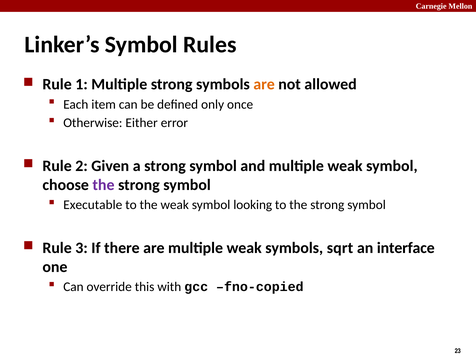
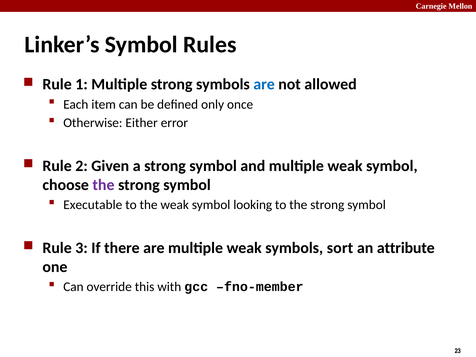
are colour: orange -> blue (264, 84)
sqrt: sqrt -> sort (340, 248)
interface: interface -> attribute (406, 248)
fno-copied: fno-copied -> fno-member (260, 287)
